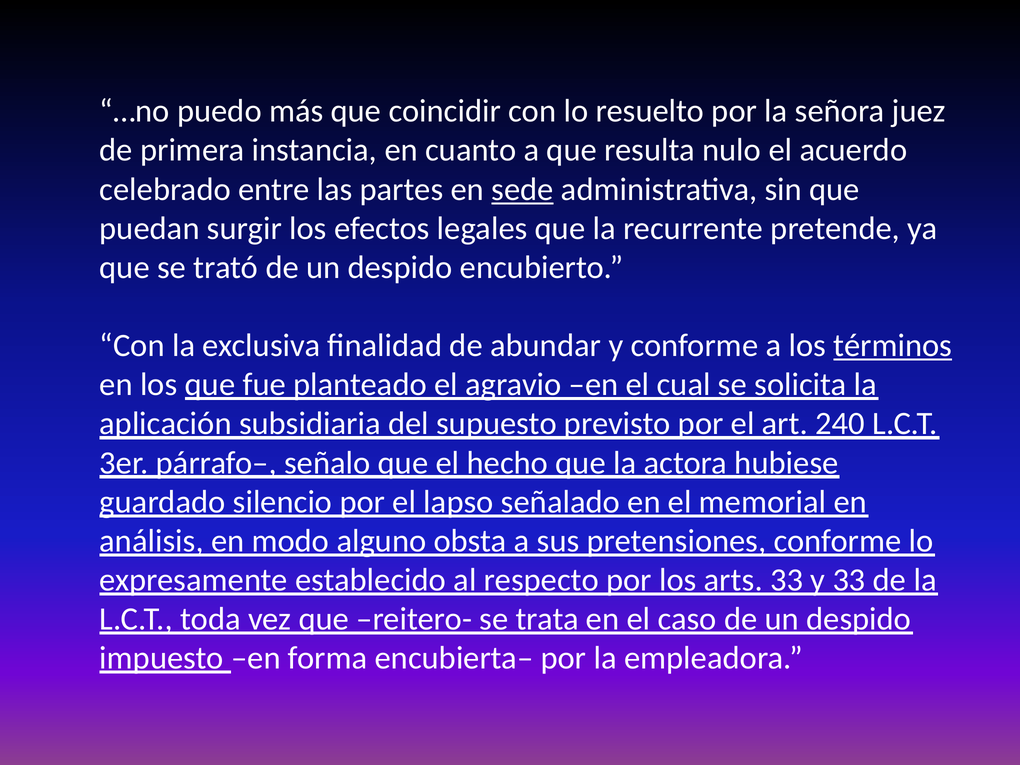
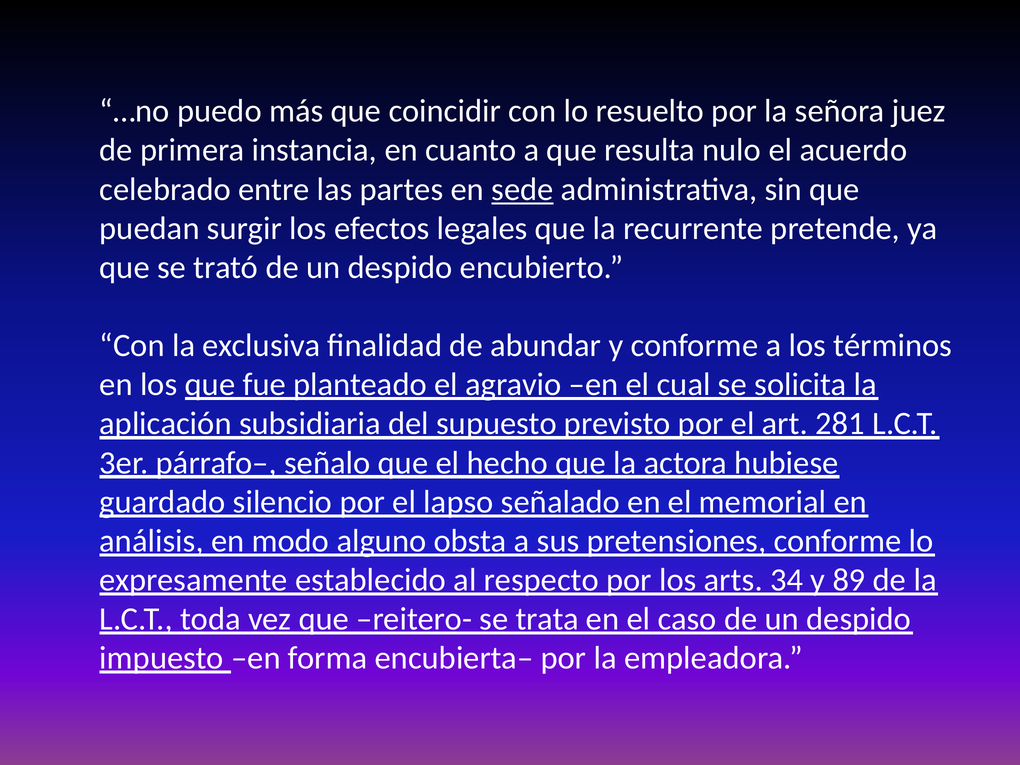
términos underline: present -> none (893, 346)
240: 240 -> 281 (840, 424)
arts 33: 33 -> 34 (787, 580)
y 33: 33 -> 89 (849, 580)
